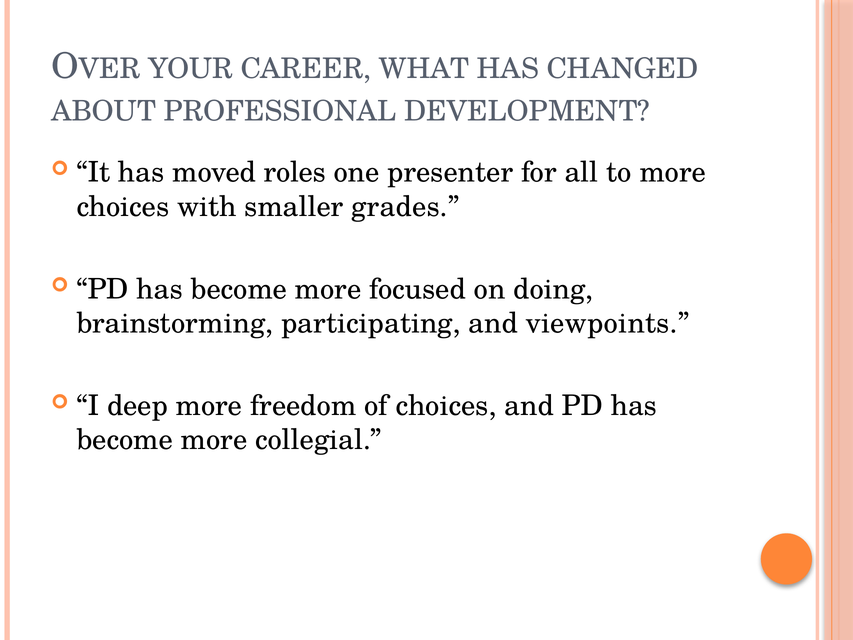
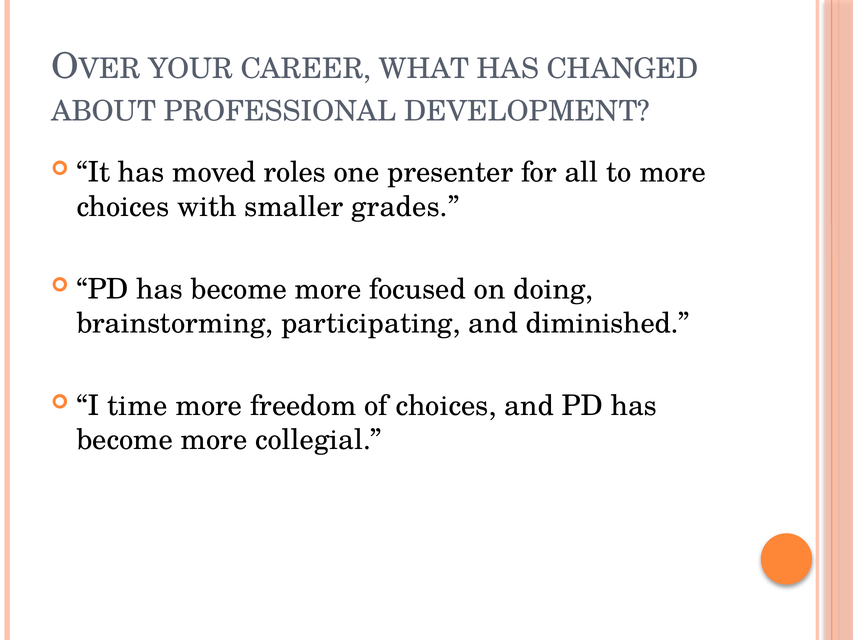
viewpoints: viewpoints -> diminished (608, 323)
deep: deep -> time (137, 406)
